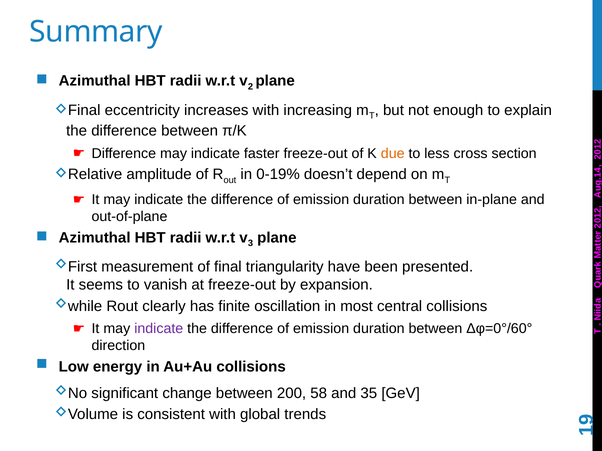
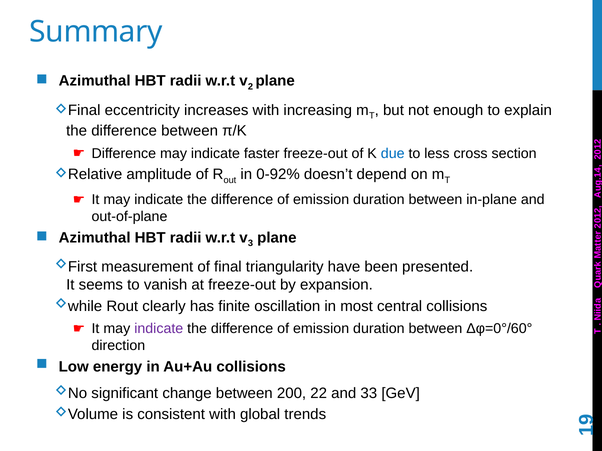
due colour: orange -> blue (393, 154)
0-19%: 0-19% -> 0-92% (278, 175)
58: 58 -> 22 (319, 393)
35: 35 -> 33 (369, 393)
